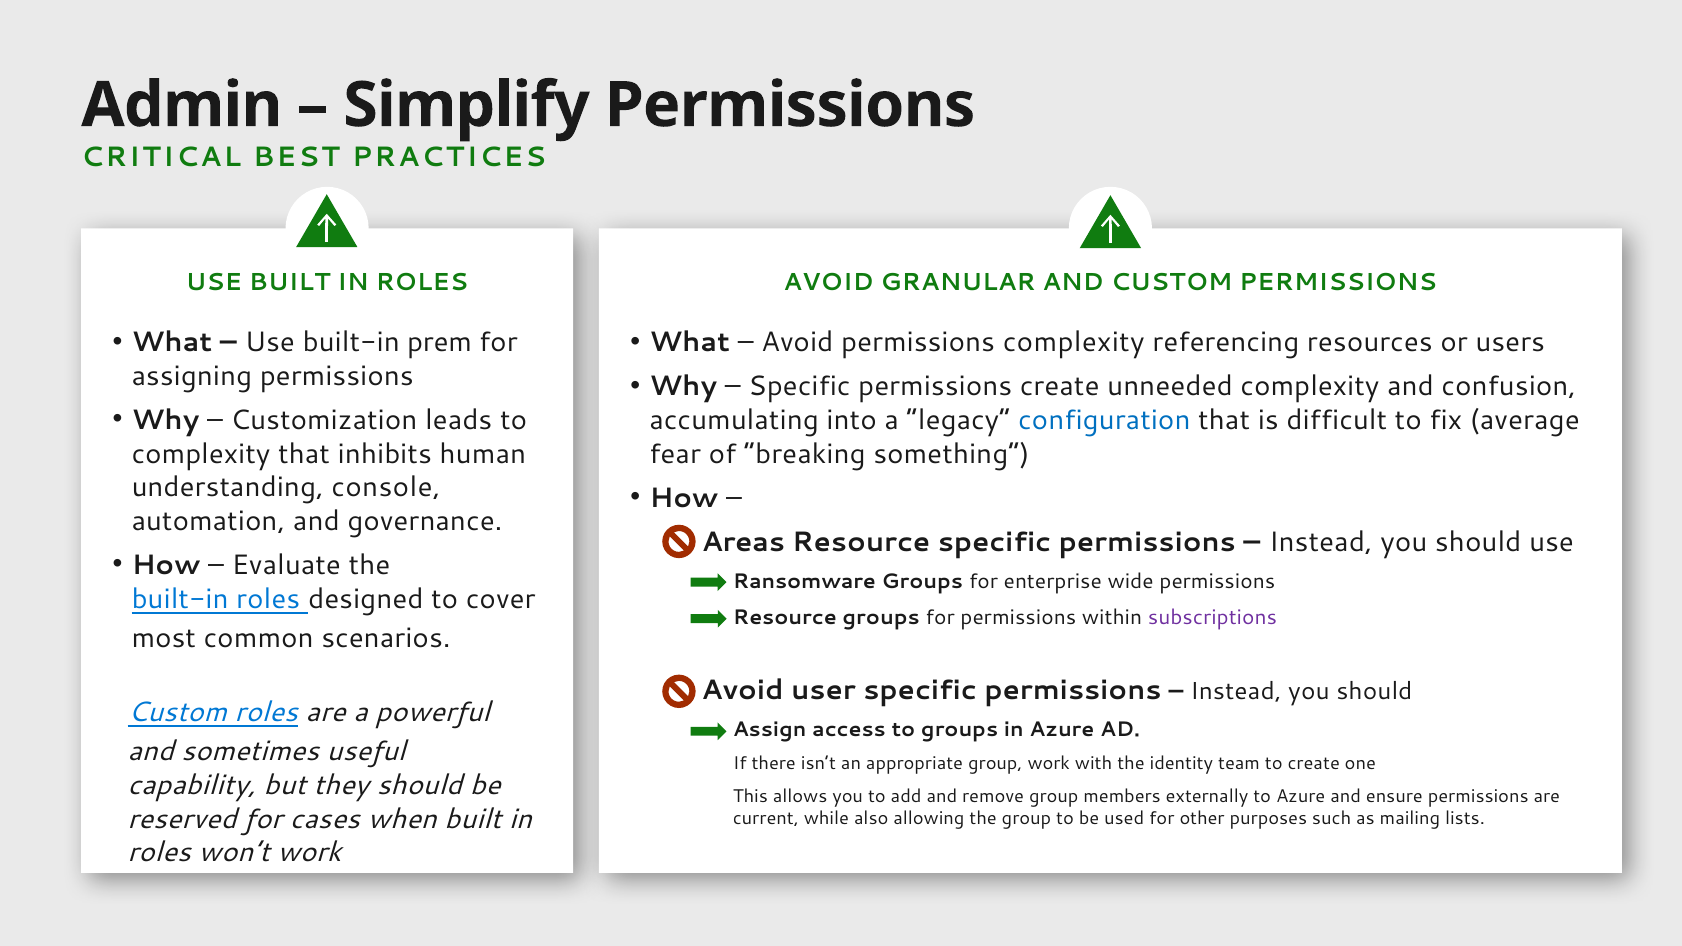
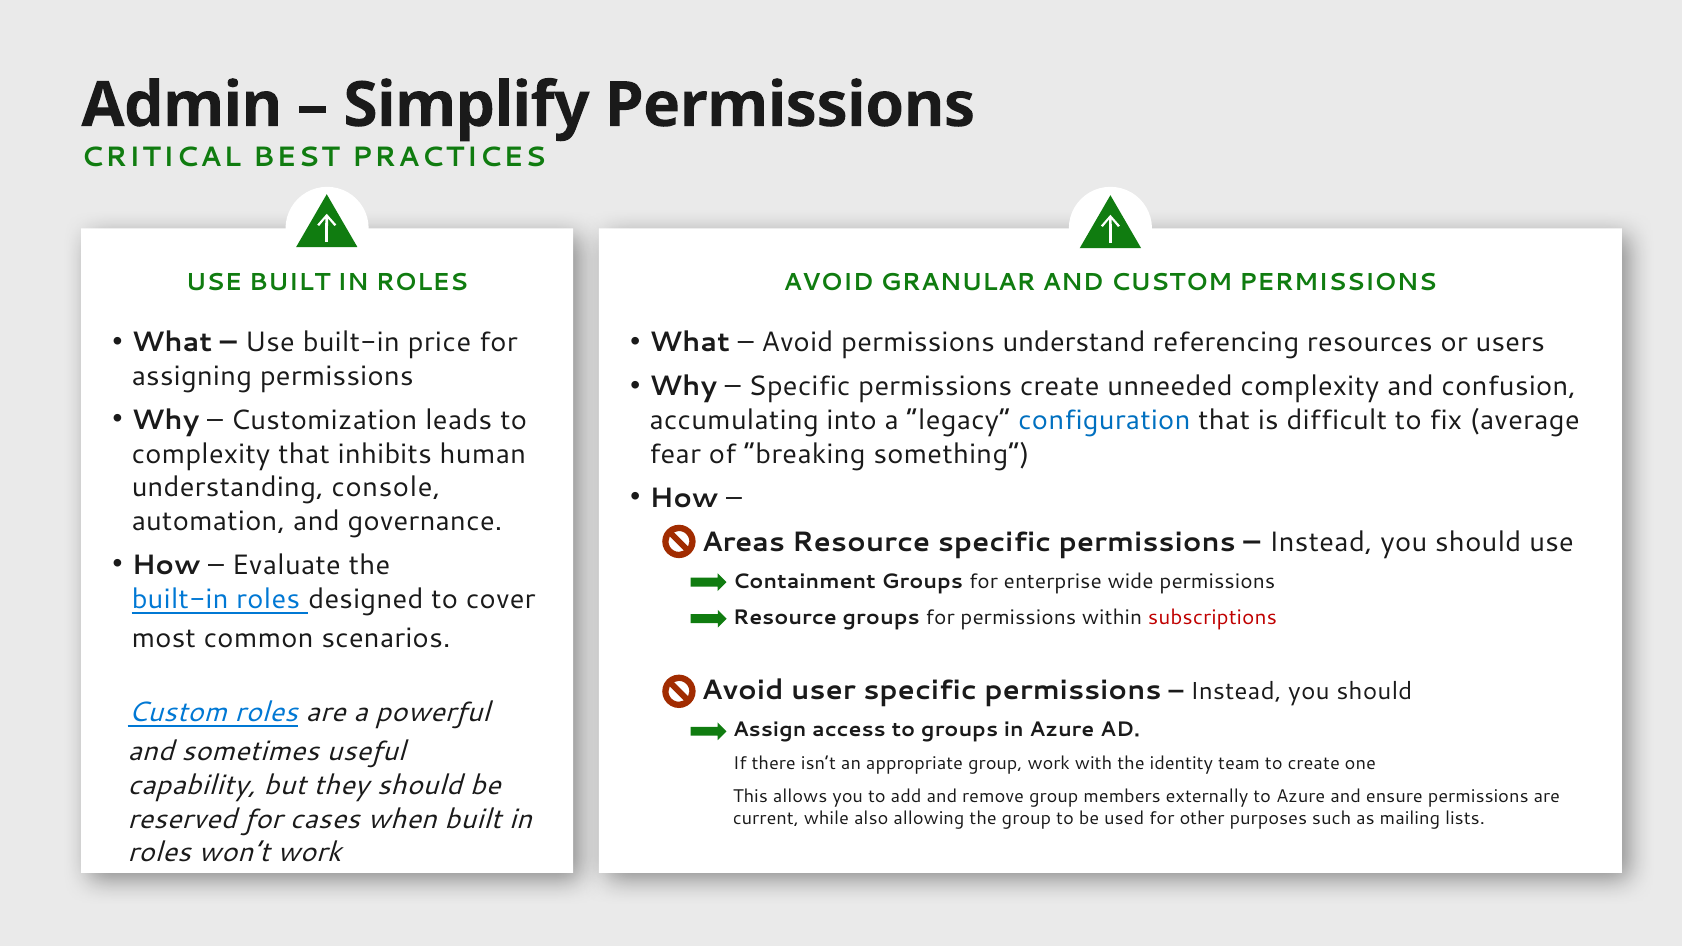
prem: prem -> price (439, 343)
permissions complexity: complexity -> understand (1074, 343)
Ransomware: Ransomware -> Containment (804, 582)
subscriptions colour: purple -> red (1212, 617)
